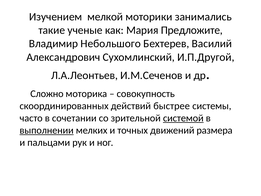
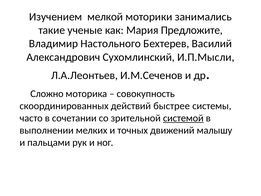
Небольшого: Небольшого -> Настольного (111, 44)
И.П.Другой: И.П.Другой -> И.П.Мысли (206, 57)
выполнении underline: present -> none (47, 130)
размера: размера -> малышу (214, 130)
